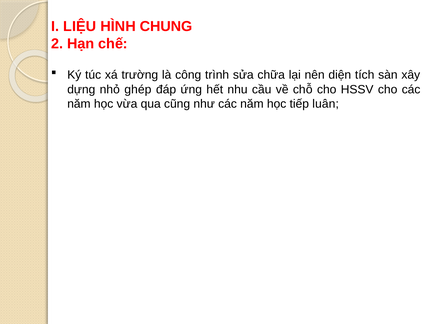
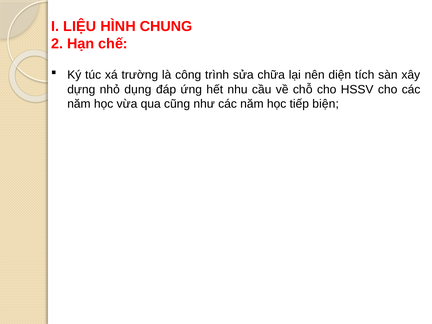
ghép: ghép -> dụng (138, 89)
luân: luân -> biện (326, 104)
